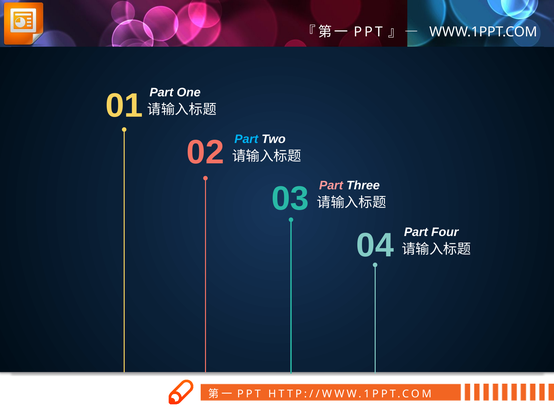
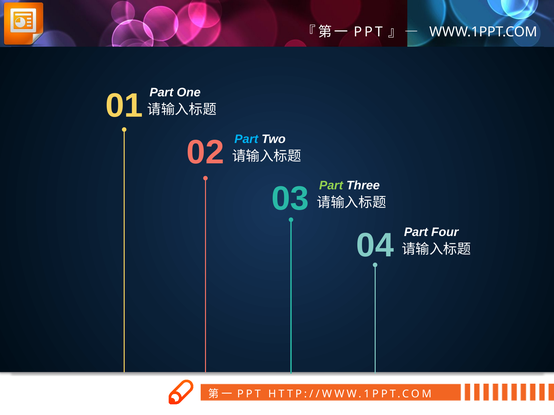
Part colour: pink -> light green (331, 186)
